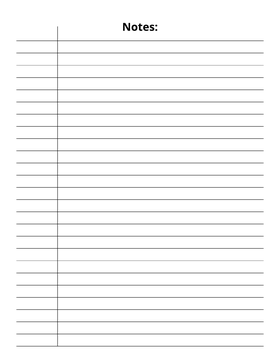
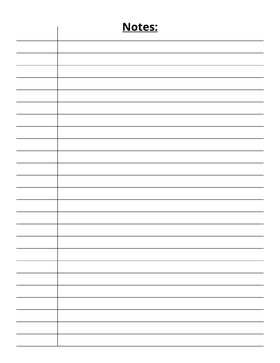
Notes underline: none -> present (140, 27)
